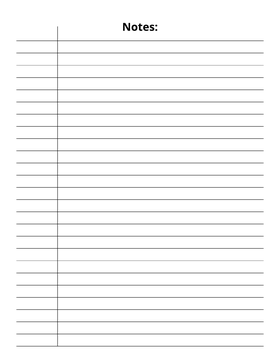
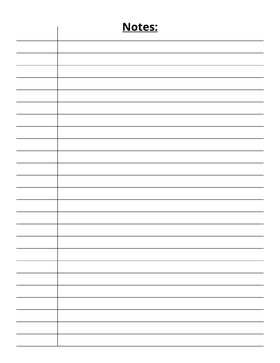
Notes underline: none -> present (140, 27)
